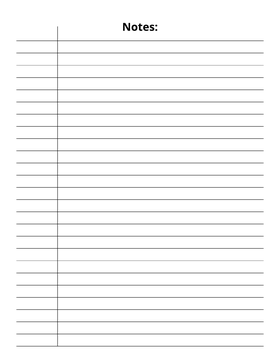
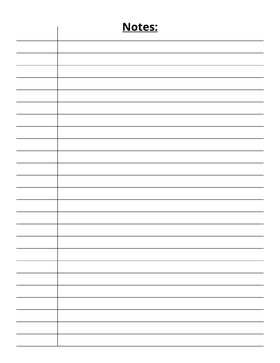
Notes underline: none -> present (140, 27)
